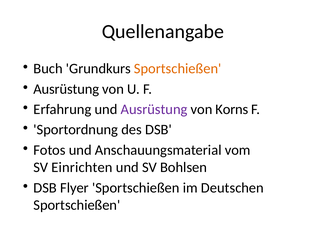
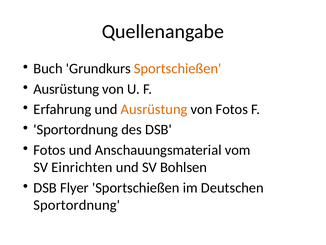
Ausrüstung colour: purple -> orange (154, 109)
von Korns: Korns -> Fotos (232, 109)
Sportschießen: Sportschießen -> Sportordnung (77, 205)
